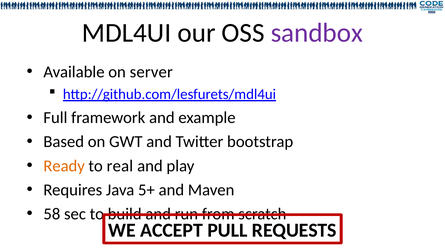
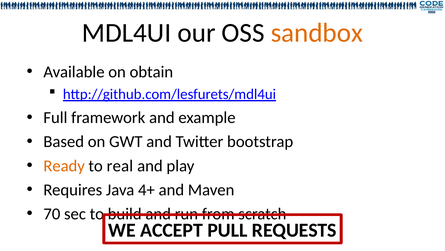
sandbox colour: purple -> orange (317, 33)
server: server -> obtain (151, 72)
5+: 5+ -> 4+ (146, 189)
58: 58 -> 70 (52, 213)
